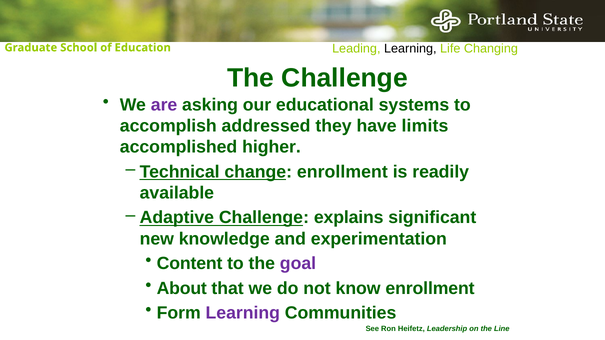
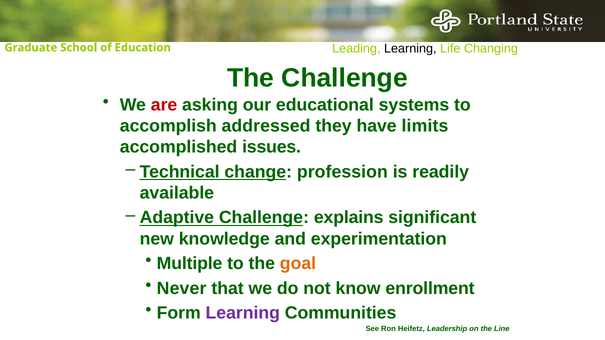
are colour: purple -> red (164, 105)
higher: higher -> issues (272, 147)
change enrollment: enrollment -> profession (342, 172)
Content: Content -> Multiple (190, 264)
goal colour: purple -> orange (298, 264)
About: About -> Never (182, 288)
